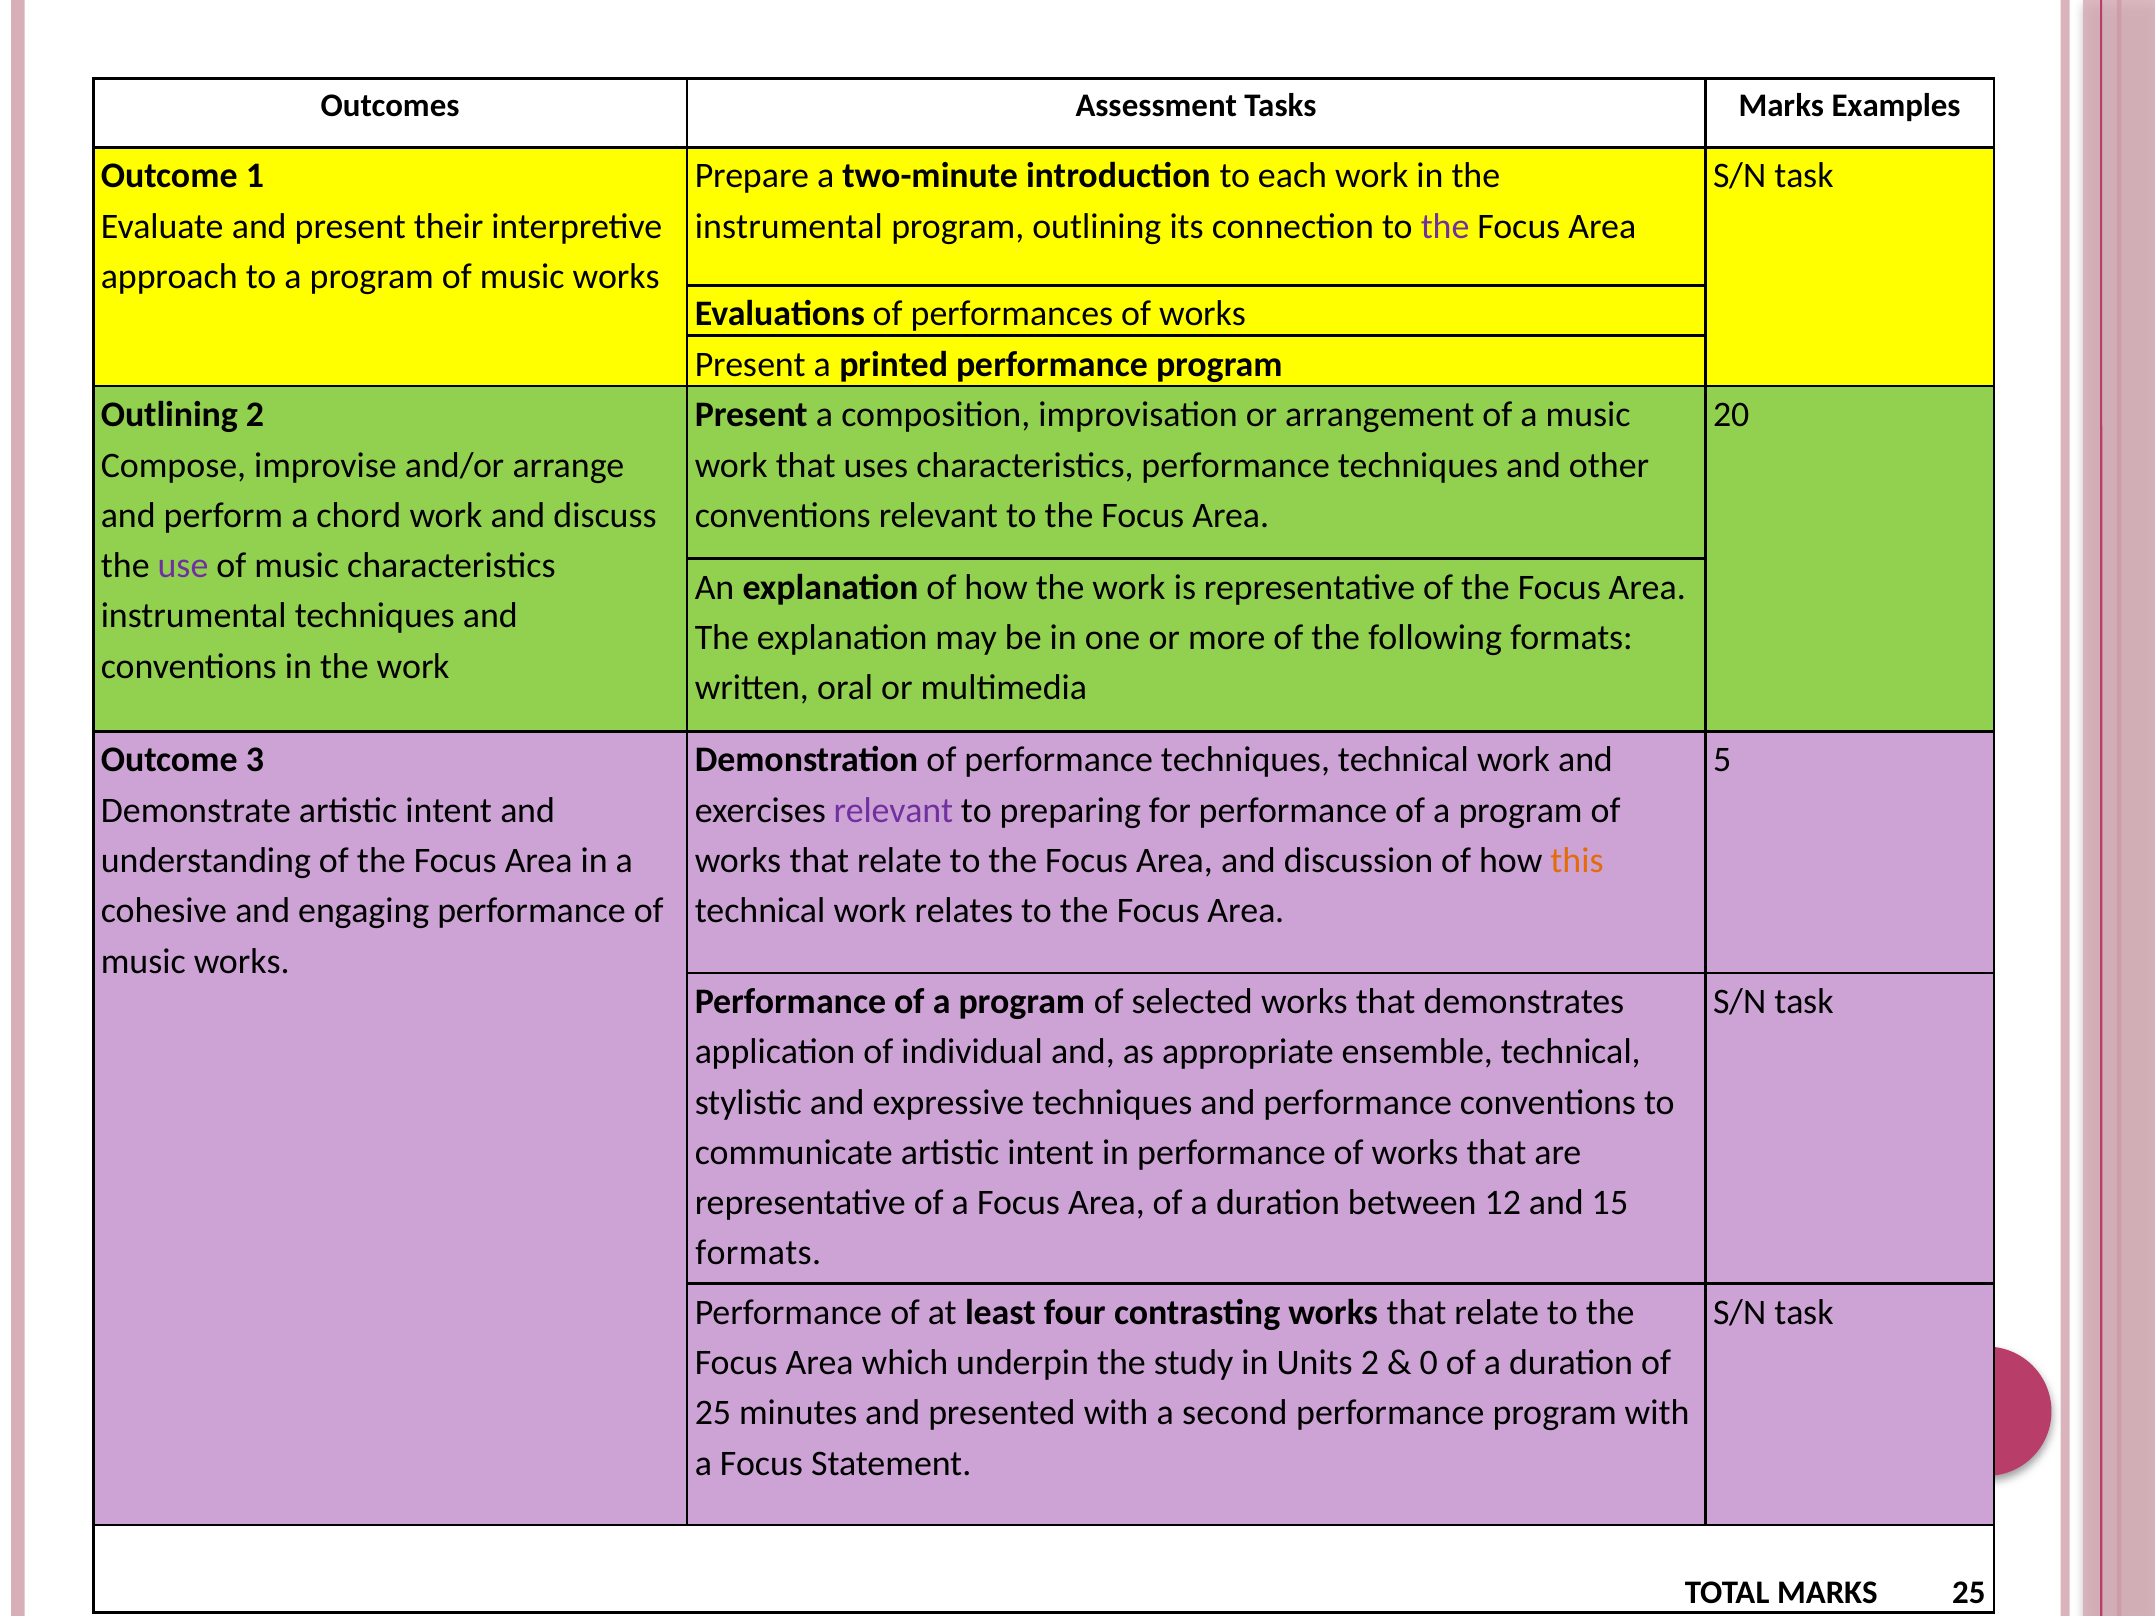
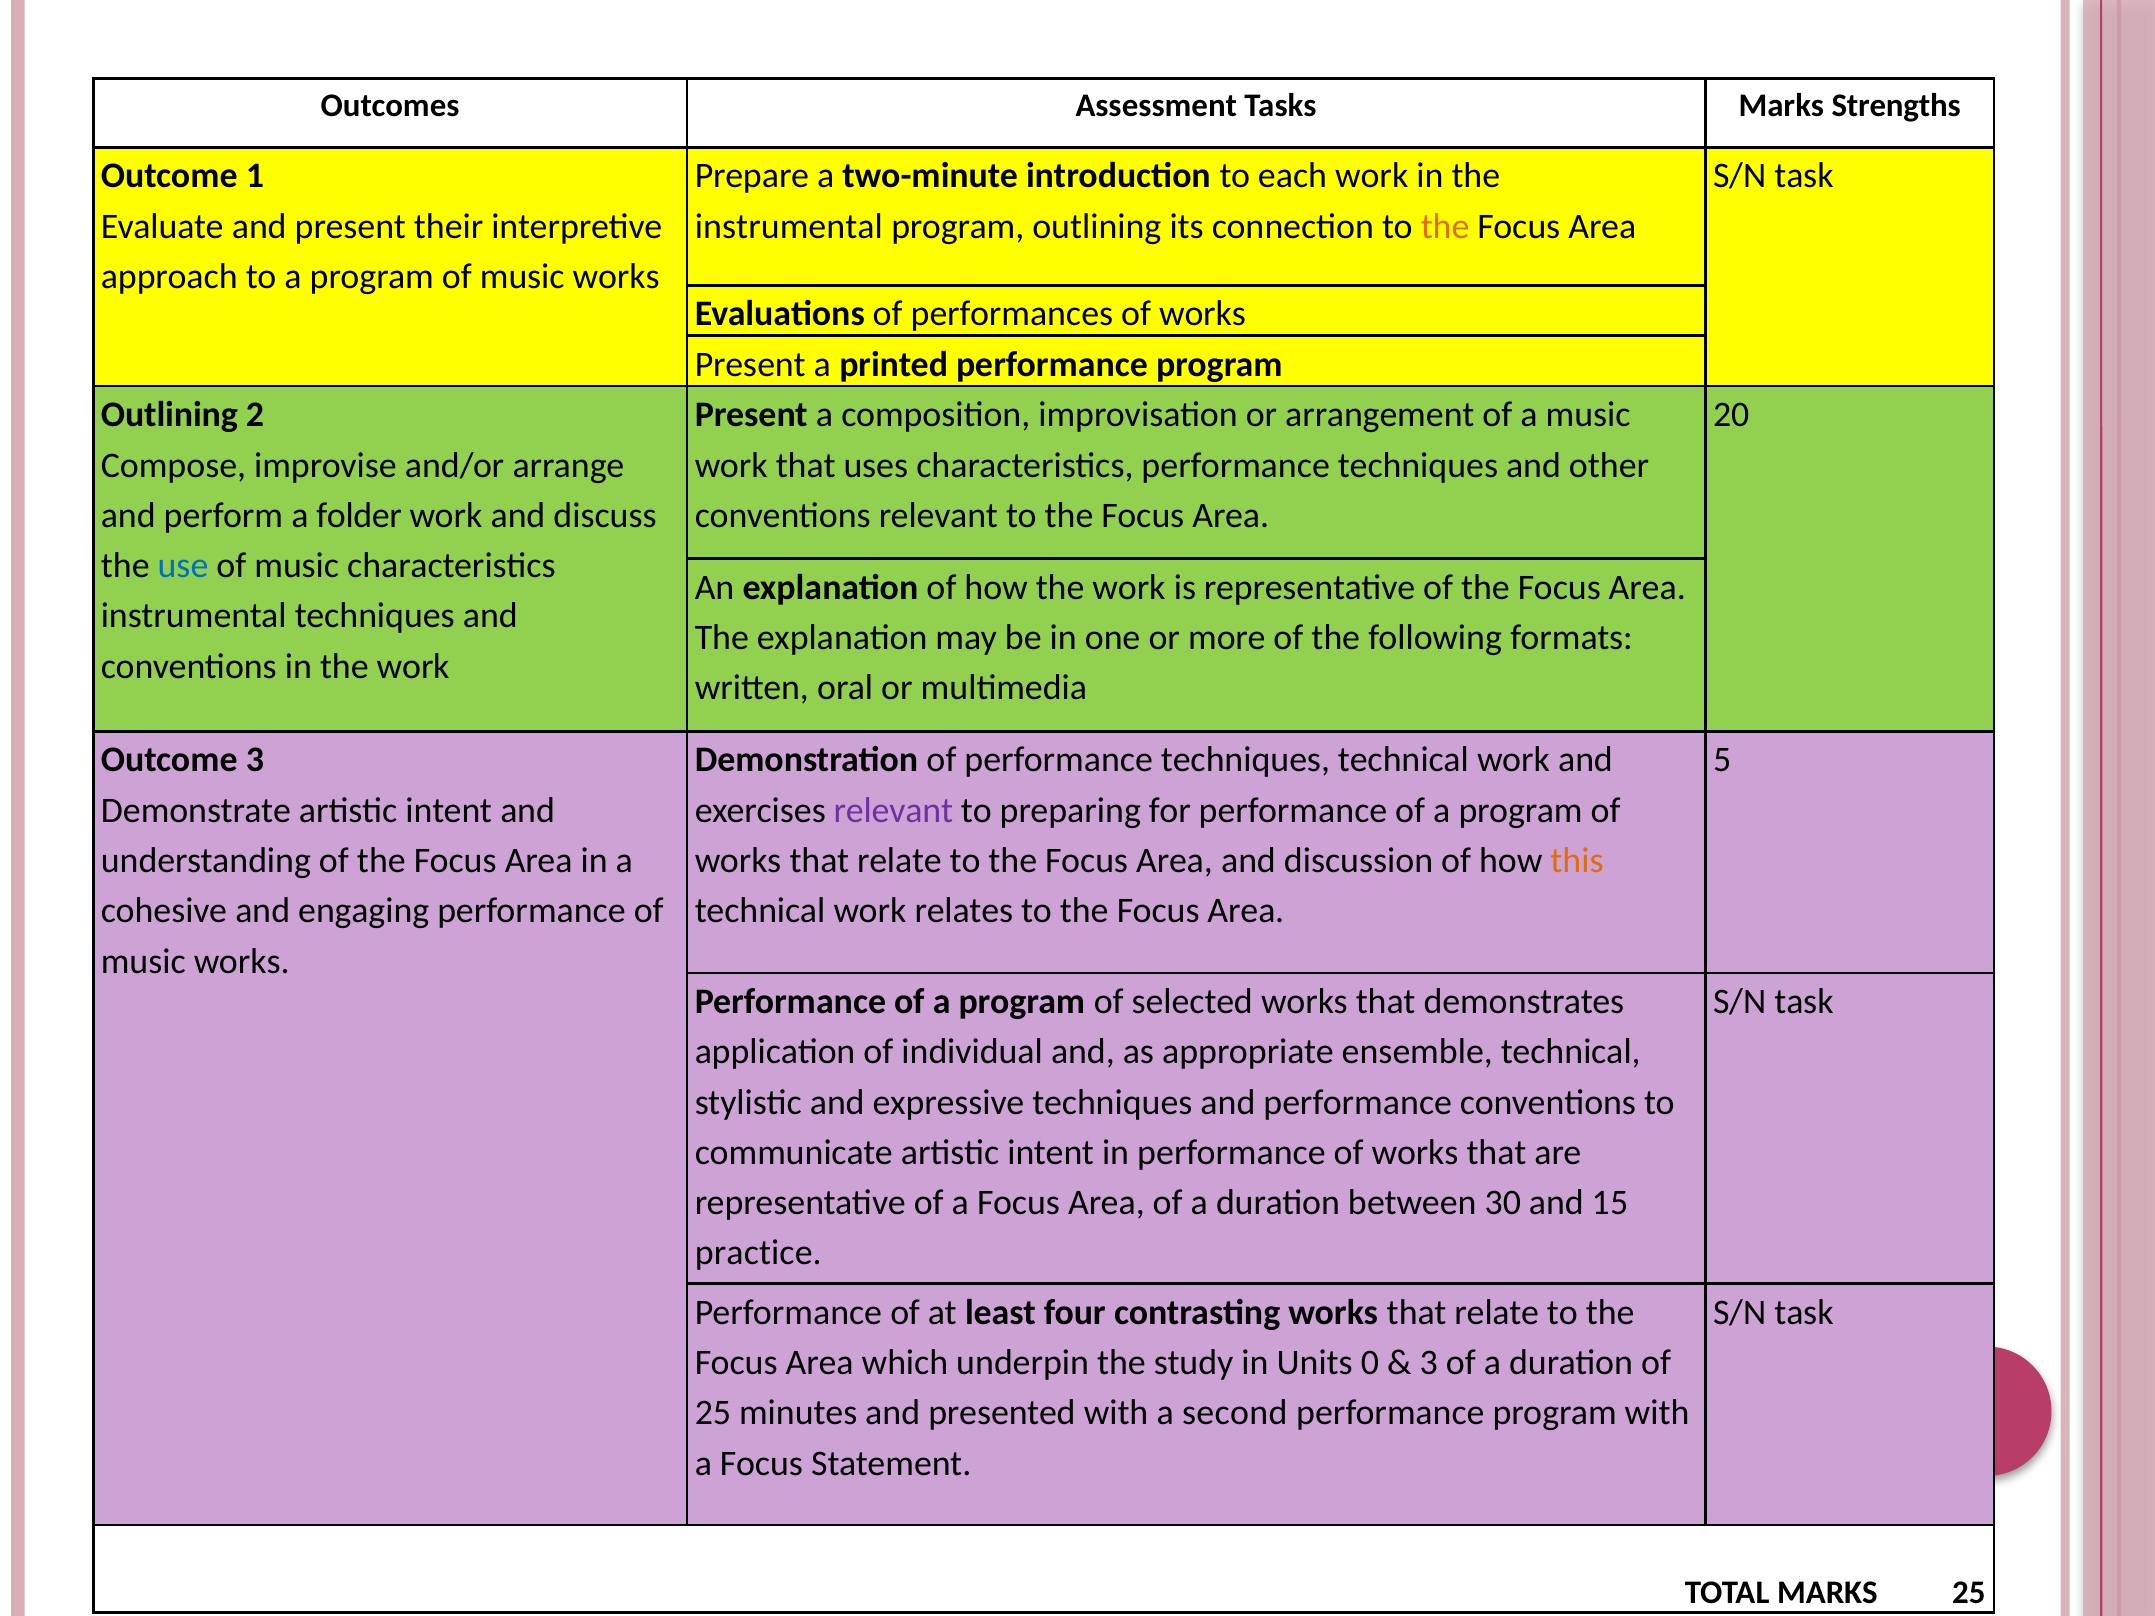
Examples: Examples -> Strengths (1896, 105)
the colour: purple -> orange (1445, 226)
chord: chord -> folder (359, 516)
use colour: purple -> blue (183, 566)
12: 12 -> 30 (1503, 1203)
formats: formats -> practice (758, 1253)
Units 2: 2 -> 0 (1370, 1363)
0: 0 -> 3 (1429, 1363)
